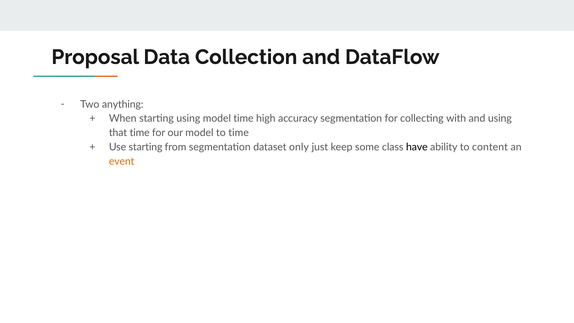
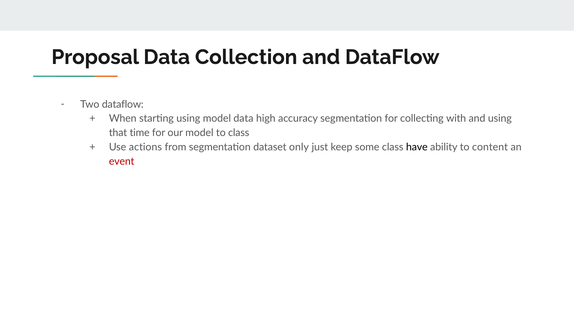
Two anything: anything -> dataflow (123, 104)
model time: time -> data (243, 119)
to time: time -> class (239, 133)
Use starting: starting -> actions (145, 147)
event colour: orange -> red (122, 161)
